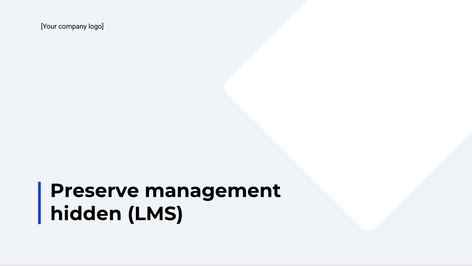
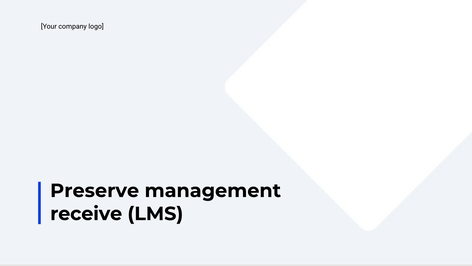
hidden: hidden -> receive (86, 213)
